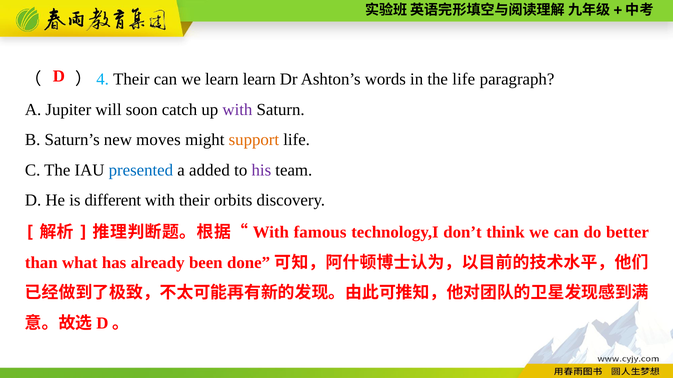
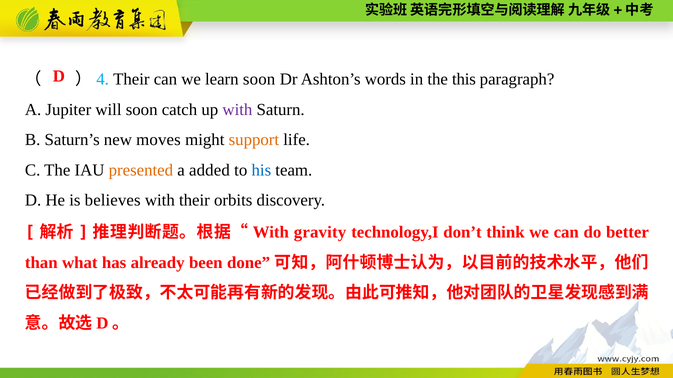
learn learn: learn -> soon (259, 79)
the life: life -> this (464, 79)
presented colour: blue -> orange (141, 170)
his colour: purple -> blue (261, 170)
different: different -> believes (113, 201)
famous: famous -> gravity (320, 233)
